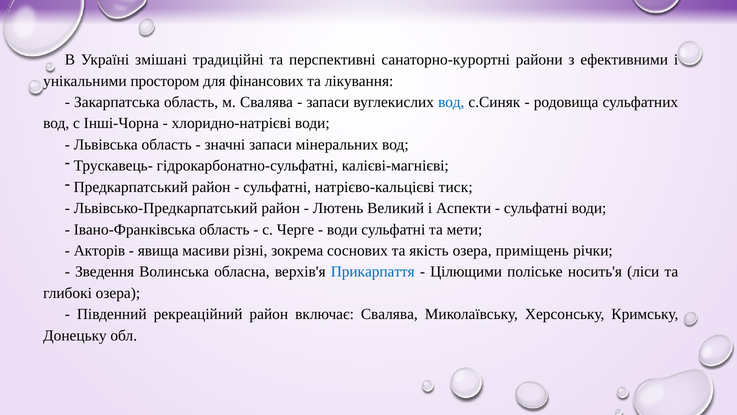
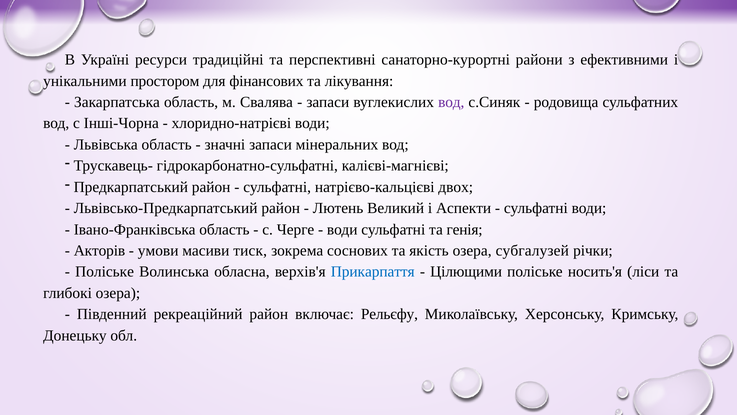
змішані: змішані -> ресурси (161, 60)
вод colour: blue -> purple (451, 102)
тиск: тиск -> двох (456, 187)
мети: мети -> генія (465, 229)
явища: явища -> умови (158, 250)
різні: різні -> тиск (250, 250)
приміщень: приміщень -> субгалузей (532, 250)
Зведення: Зведення -> Поліське (105, 272)
включає Свалява: Свалява -> Рельєфу (389, 314)
